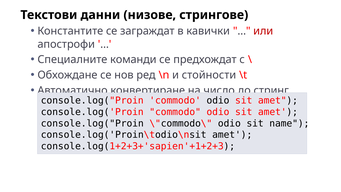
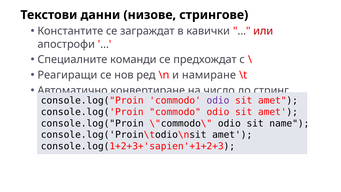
Обхождане: Обхождане -> Реагиращи (67, 75)
стойности: стойности -> намиране (209, 75)
odio colour: black -> purple (218, 101)
